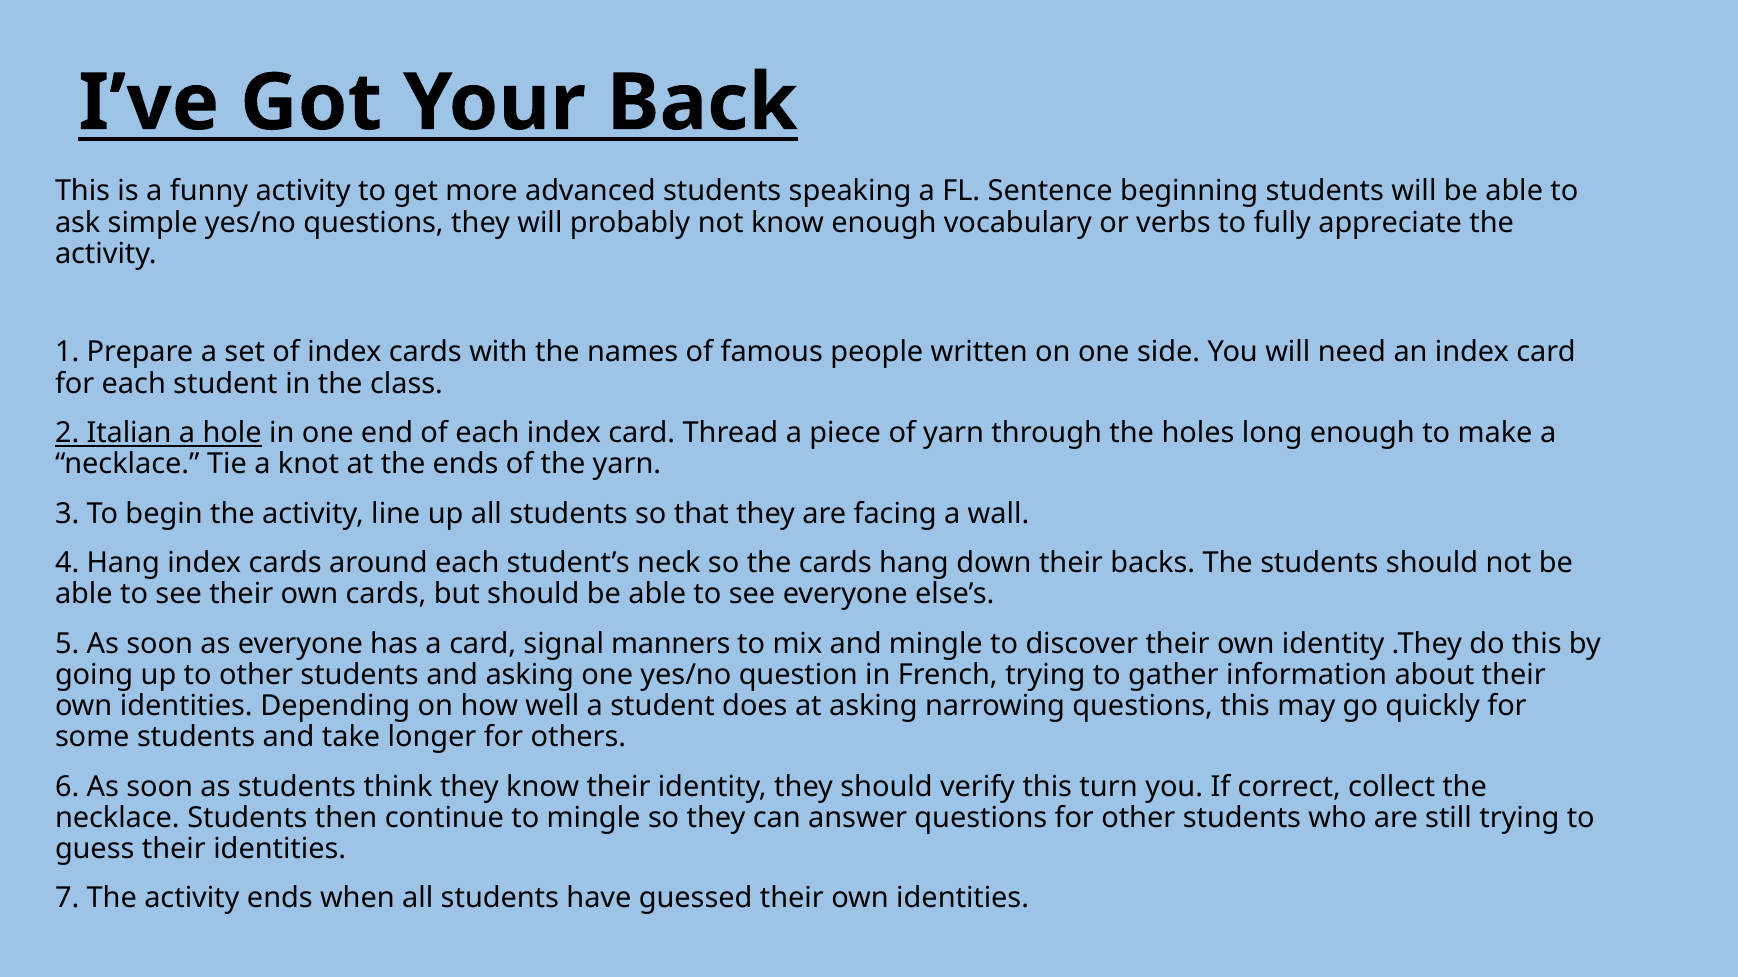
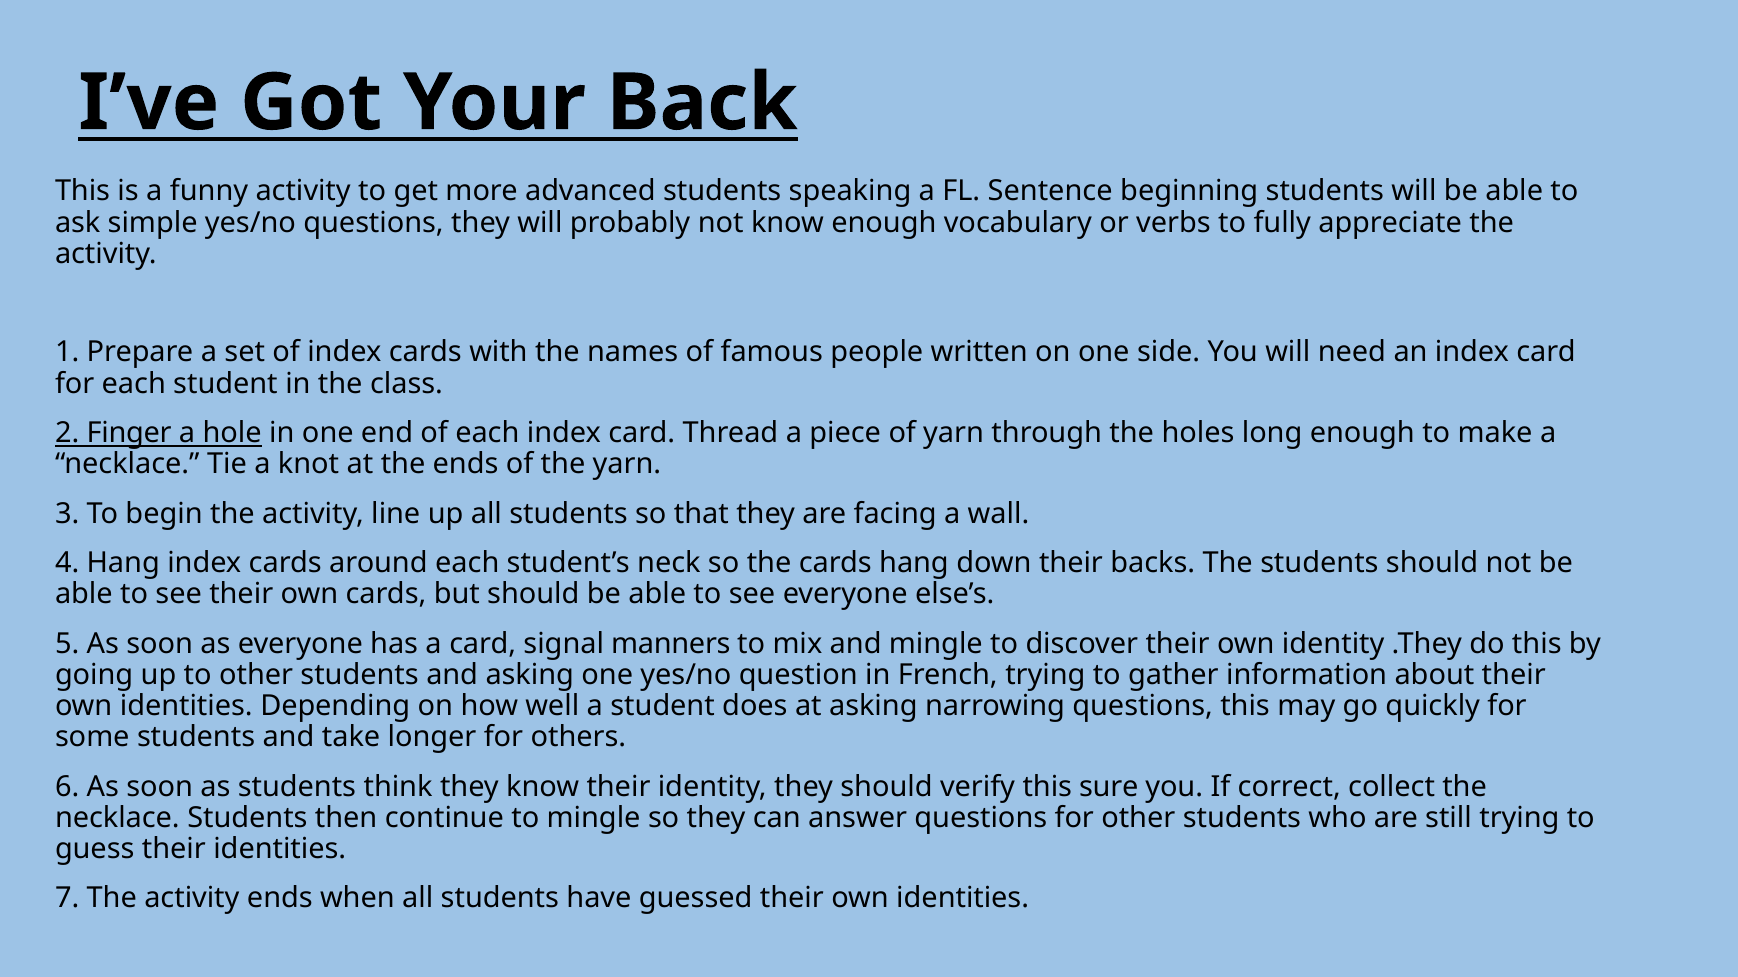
Italian: Italian -> Finger (129, 433)
turn: turn -> sure (1109, 787)
